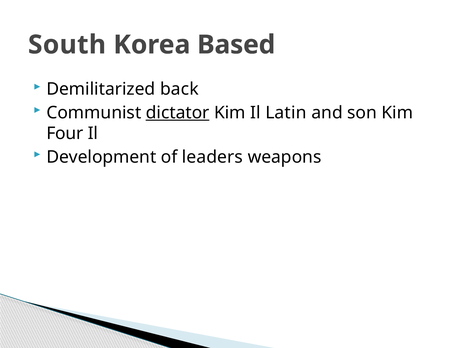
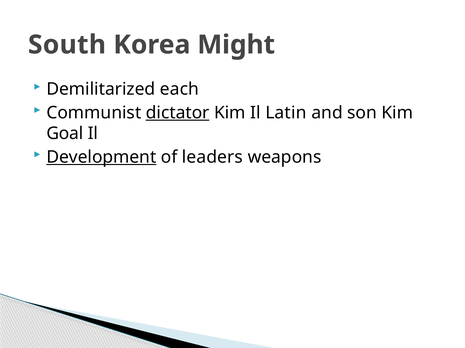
Based: Based -> Might (236, 45)
back: back -> each (179, 89)
Four: Four -> Goal (65, 134)
Development underline: none -> present (101, 157)
